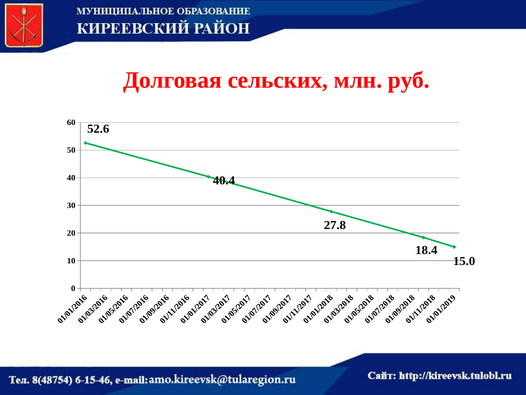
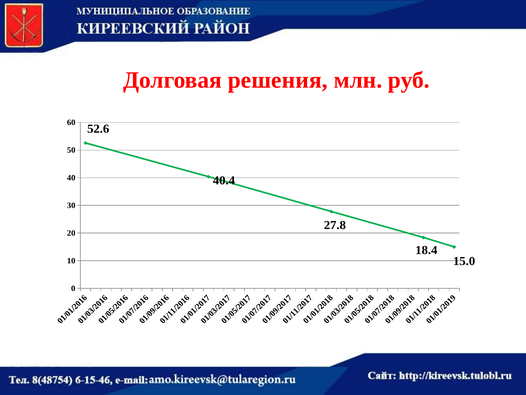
сельских: сельских -> решения (278, 80)
